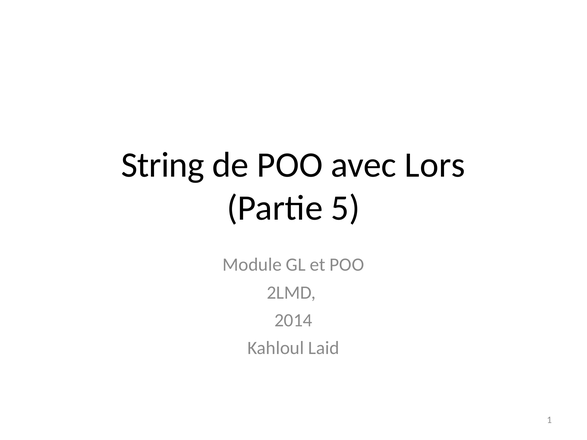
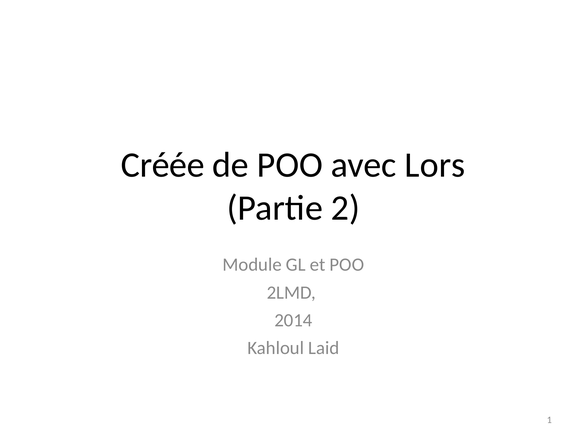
String: String -> Créée (163, 165)
5: 5 -> 2 (345, 208)
